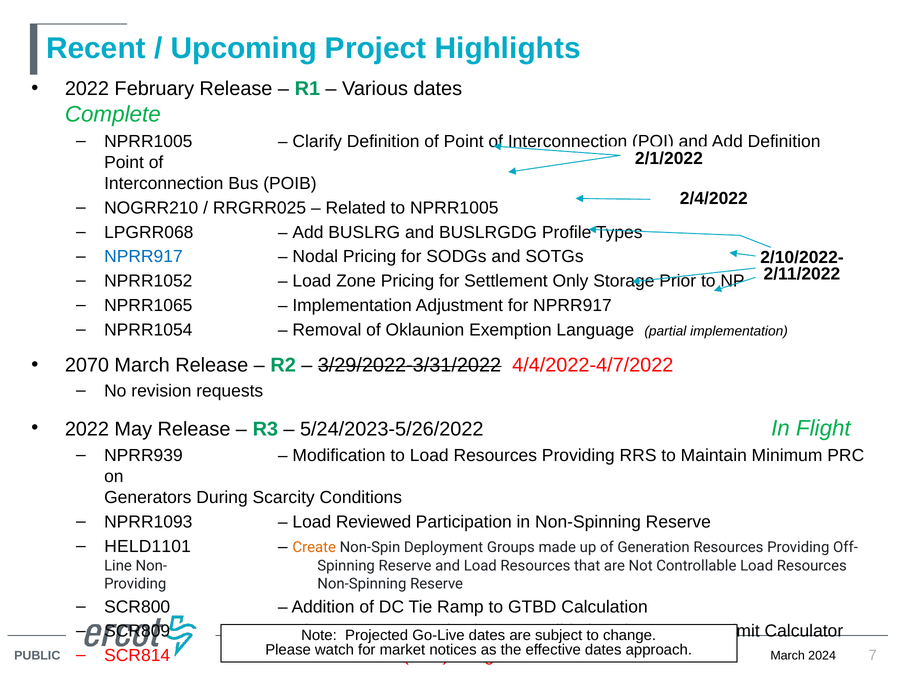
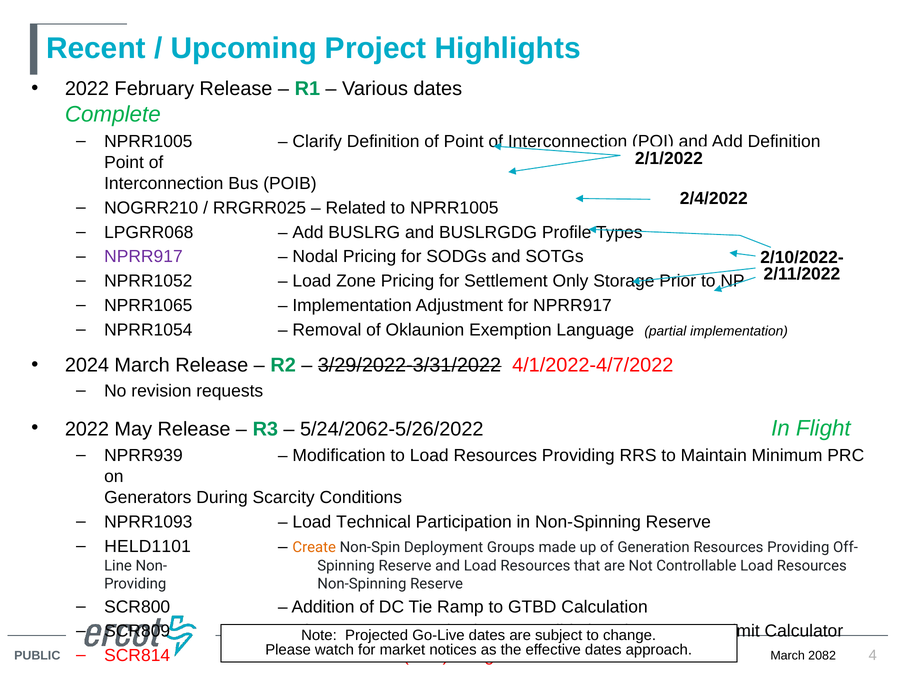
NPRR917 colour: blue -> purple (143, 257)
2070: 2070 -> 2024 (87, 365)
4/4/2022-4/7/2022: 4/4/2022-4/7/2022 -> 4/1/2022-4/7/2022 (593, 365)
5/24/2023-5/26/2022: 5/24/2023-5/26/2022 -> 5/24/2062-5/26/2022 (392, 429)
Reviewed: Reviewed -> Technical (374, 522)
7: 7 -> 4 (873, 655)
2024: 2024 -> 2082 (822, 656)
